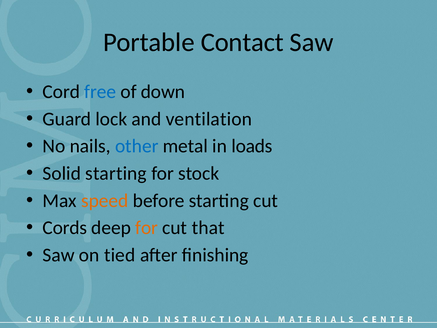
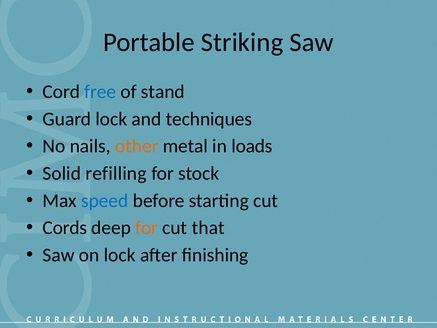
Contact: Contact -> Striking (242, 42)
down: down -> stand (163, 92)
ventilation: ventilation -> techniques (209, 119)
other colour: blue -> orange (137, 146)
Solid starting: starting -> refilling (116, 173)
speed colour: orange -> blue (105, 200)
on tied: tied -> lock (120, 255)
